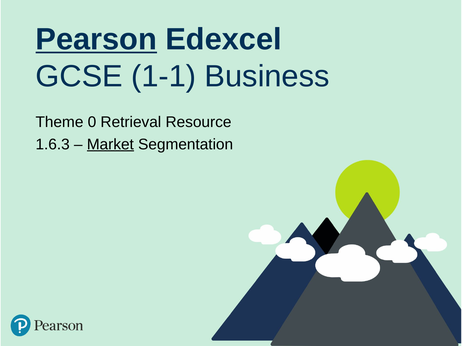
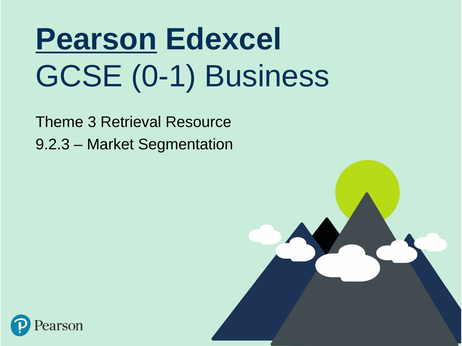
1-1: 1-1 -> 0-1 (164, 76)
0: 0 -> 3 (92, 122)
1.6.3: 1.6.3 -> 9.2.3 (53, 145)
Market underline: present -> none (110, 145)
